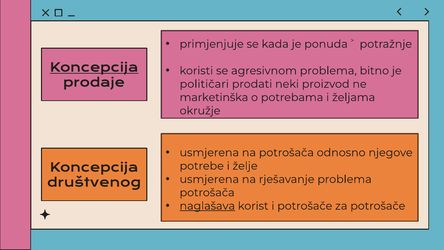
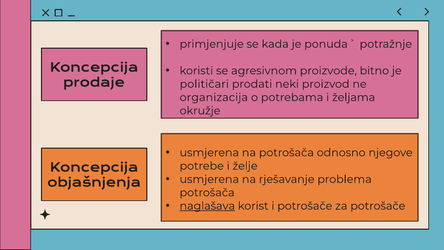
Koncepcija underline: present -> none (94, 68)
agresivnom problema: problema -> proizvode (328, 71)
marketinška: marketinška -> organizacija (214, 97)
društvenog: društvenog -> objašnjenja (94, 183)
